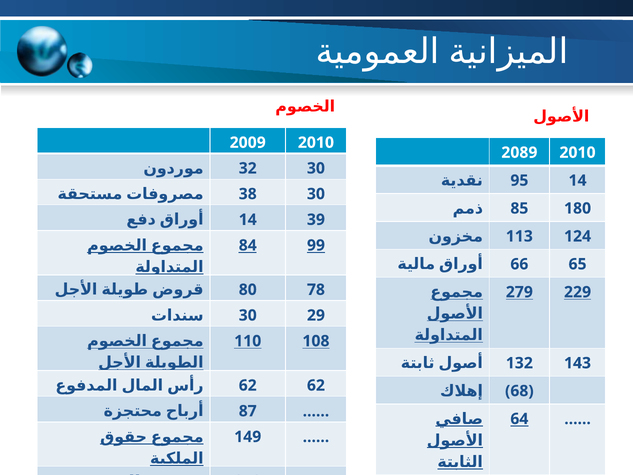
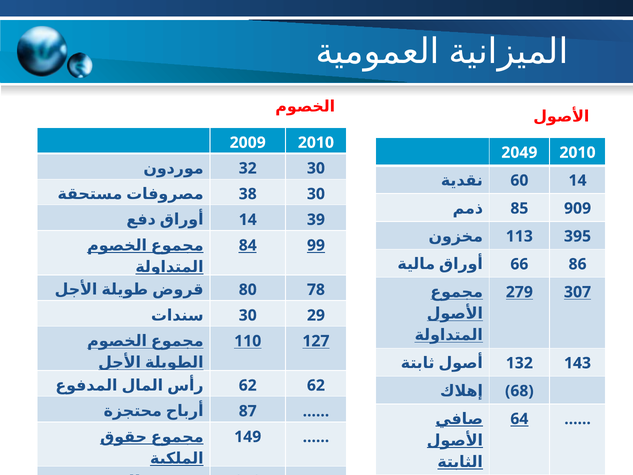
2089: 2089 -> 2049 (519, 153)
95: 95 -> 60 (519, 180)
180: 180 -> 909 (578, 208)
124: 124 -> 395 (578, 236)
65: 65 -> 86 (578, 264)
229: 229 -> 307 (578, 292)
108: 108 -> 127 (316, 341)
